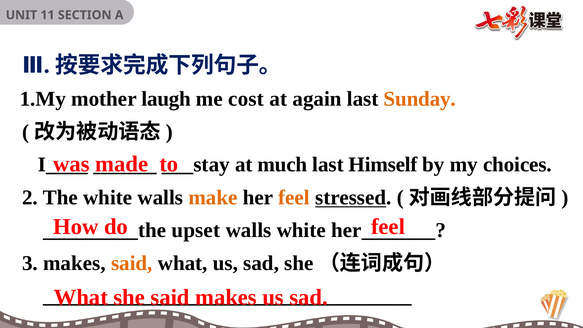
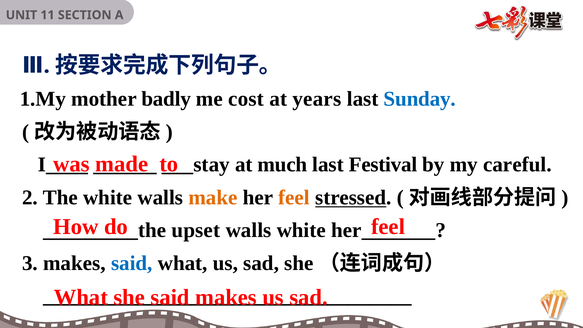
laugh: laugh -> badly (166, 99)
again: again -> years (317, 99)
Sunday colour: orange -> blue (420, 99)
Himself: Himself -> Festival (383, 165)
choices: choices -> careful (517, 165)
said colour: orange -> blue (132, 263)
